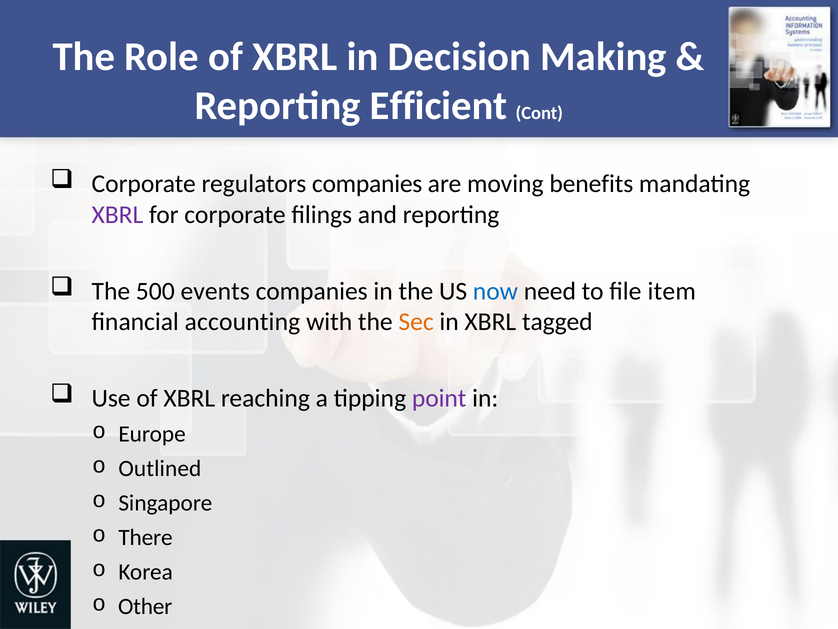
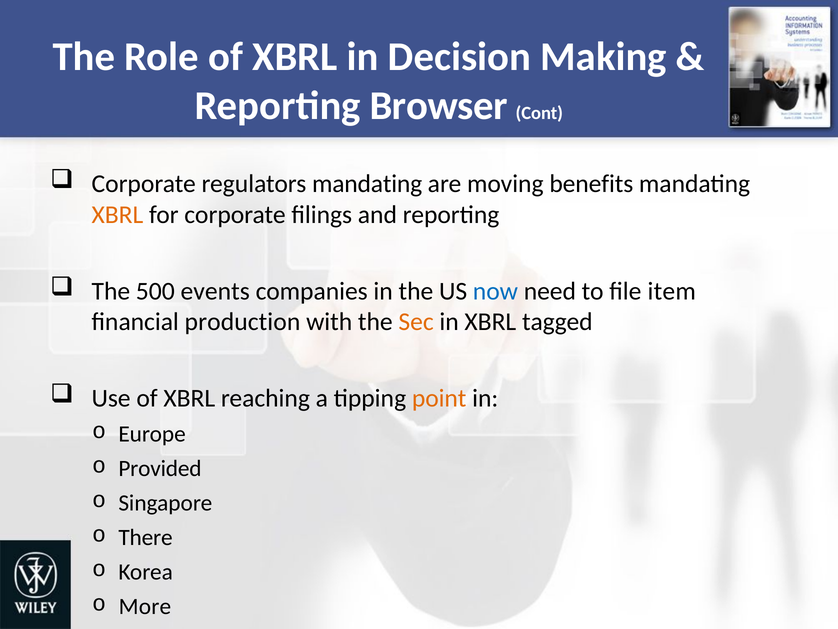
Efficient: Efficient -> Browser (439, 106)
regulators companies: companies -> mandating (367, 184)
XBRL colour: purple -> orange (117, 215)
accounting: accounting -> production (242, 322)
point colour: purple -> orange (439, 398)
Outlined: Outlined -> Provided (160, 468)
Other: Other -> More (145, 606)
